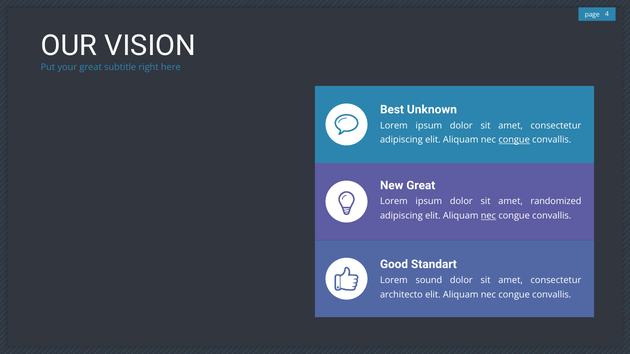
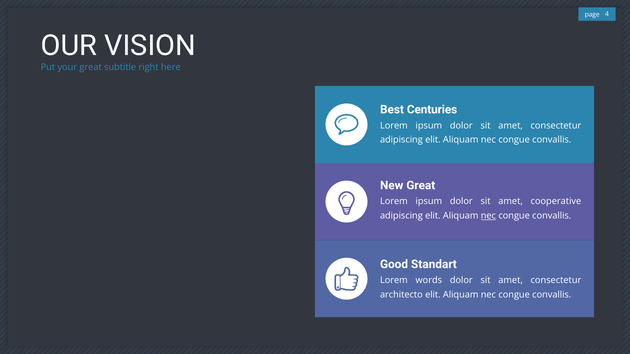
Unknown: Unknown -> Centuries (432, 110)
congue underline: present -> none (514, 140)
randomized: randomized -> cooperative (556, 202)
sound: sound -> words (429, 281)
